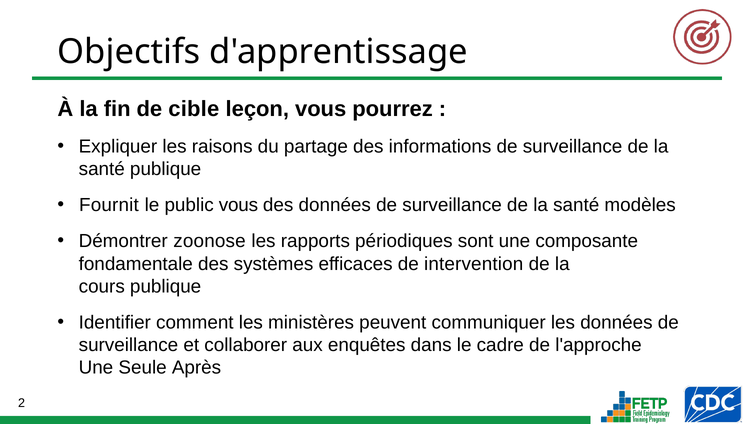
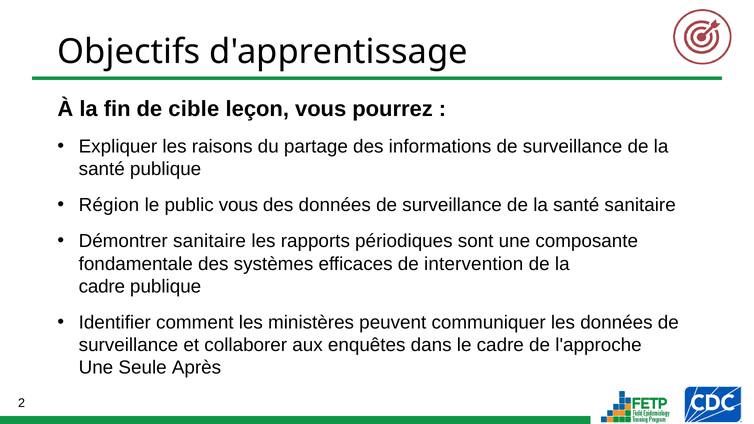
Fournit: Fournit -> Région (109, 205)
santé modèles: modèles -> sanitaire (640, 205)
Démontrer zoonose: zoonose -> sanitaire (209, 241)
cours: cours -> cadre (102, 286)
